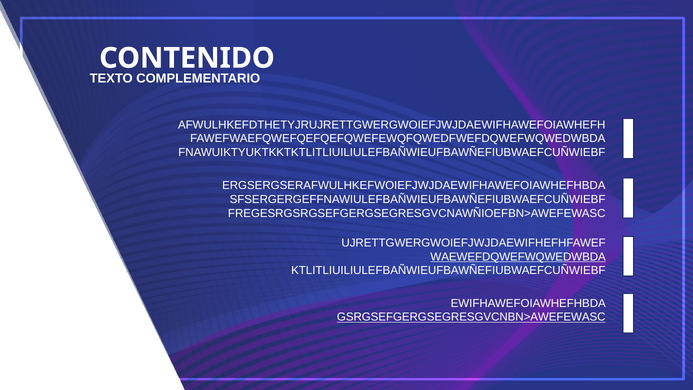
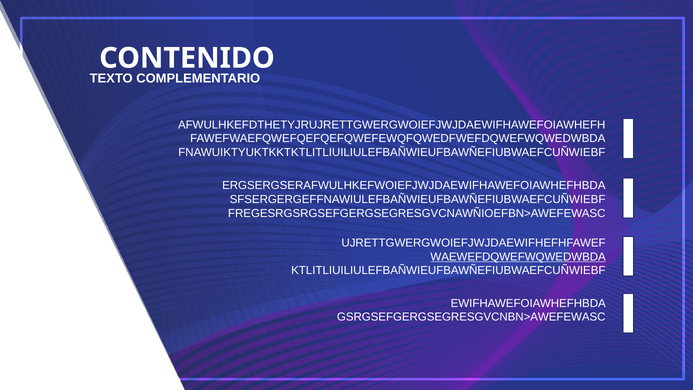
GSRGSEFGERGSEGRESGVCNBN>AWEFEWASC underline: present -> none (471, 317)
